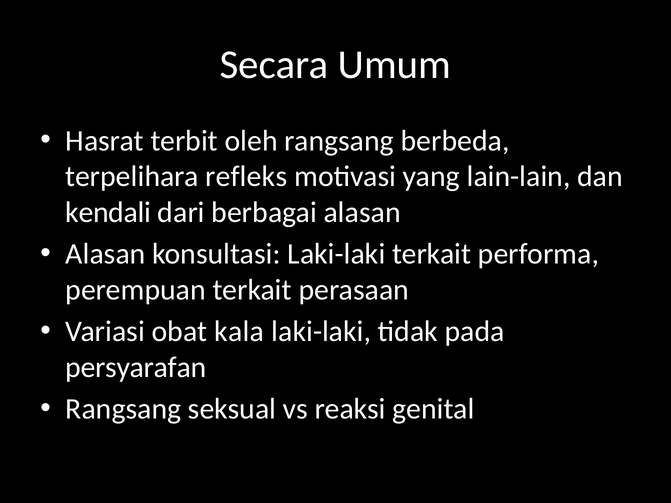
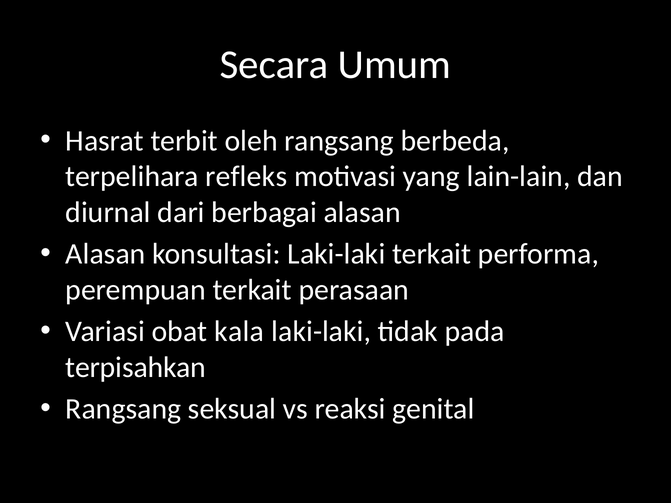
kendali: kendali -> diurnal (108, 212)
persyarafan: persyarafan -> terpisahkan (136, 367)
